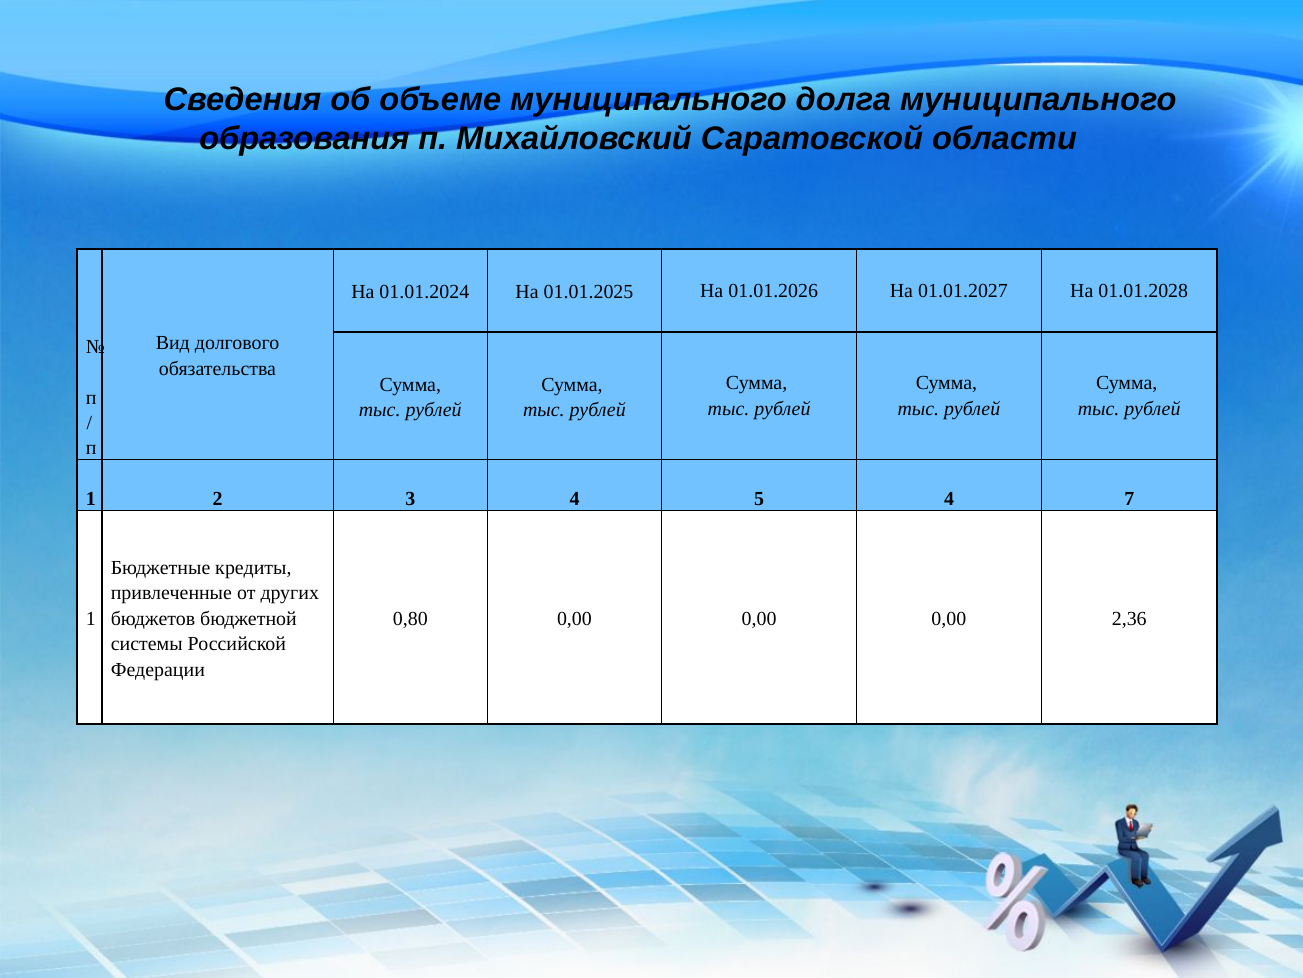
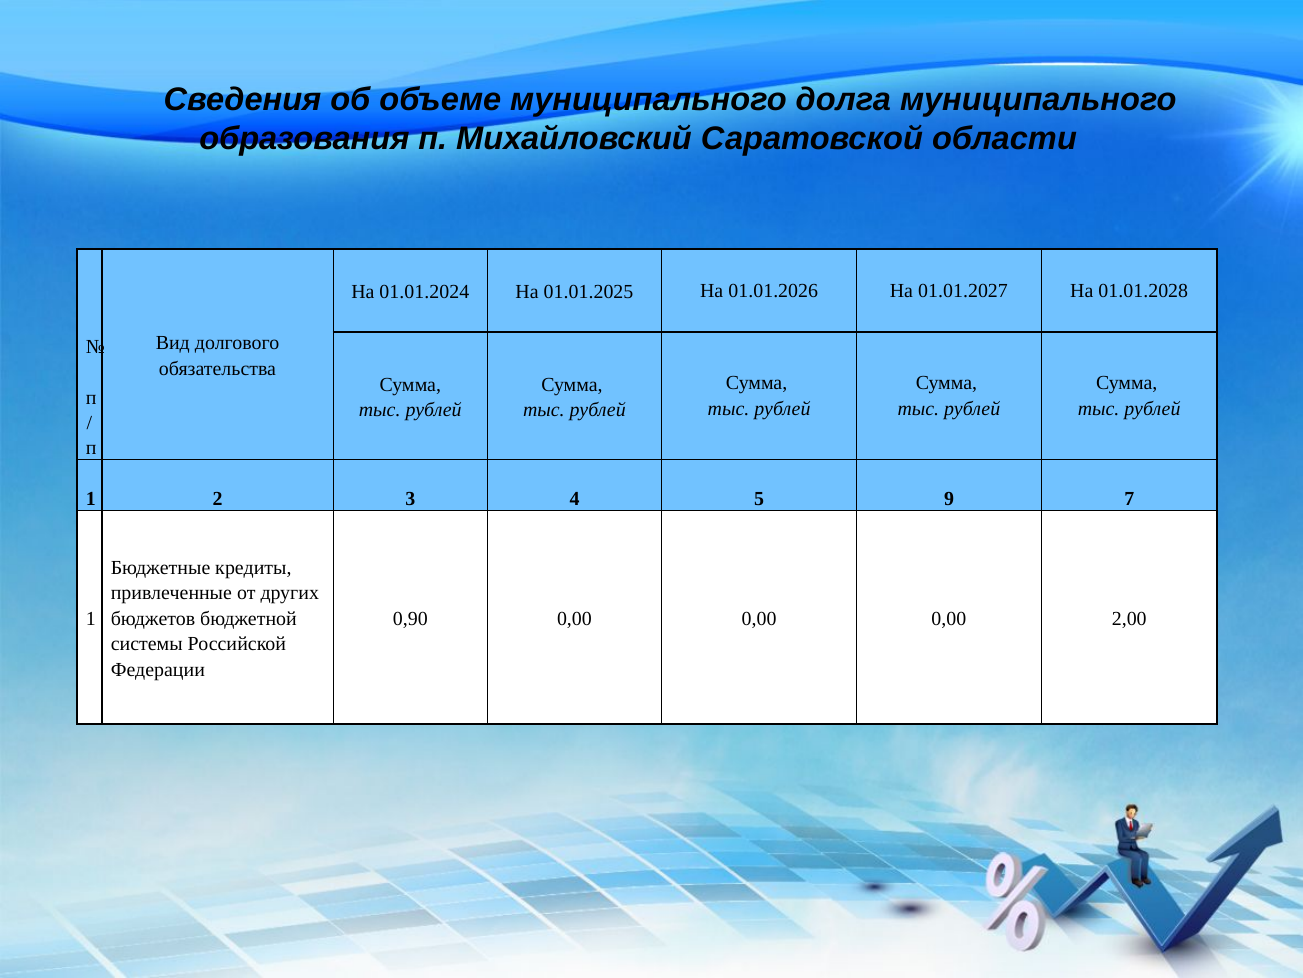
5 4: 4 -> 9 (949, 499)
0,80: 0,80 -> 0,90 (410, 618)
2,36: 2,36 -> 2,00 (1129, 618)
